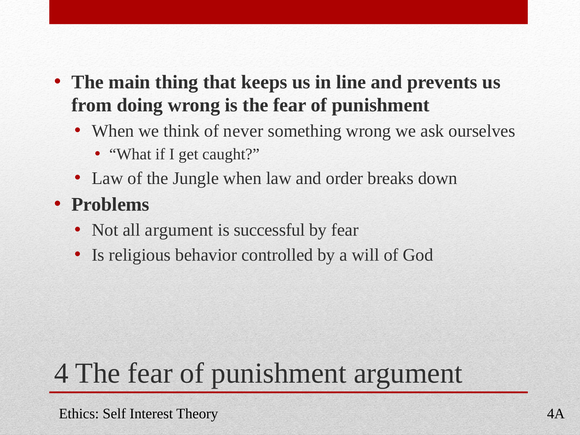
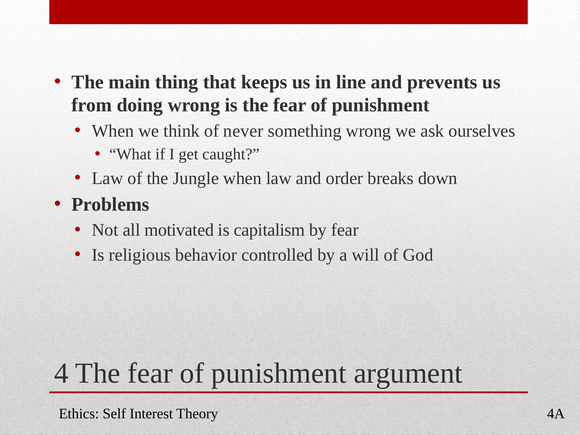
all argument: argument -> motivated (179, 230)
successful: successful -> capitalism (269, 230)
